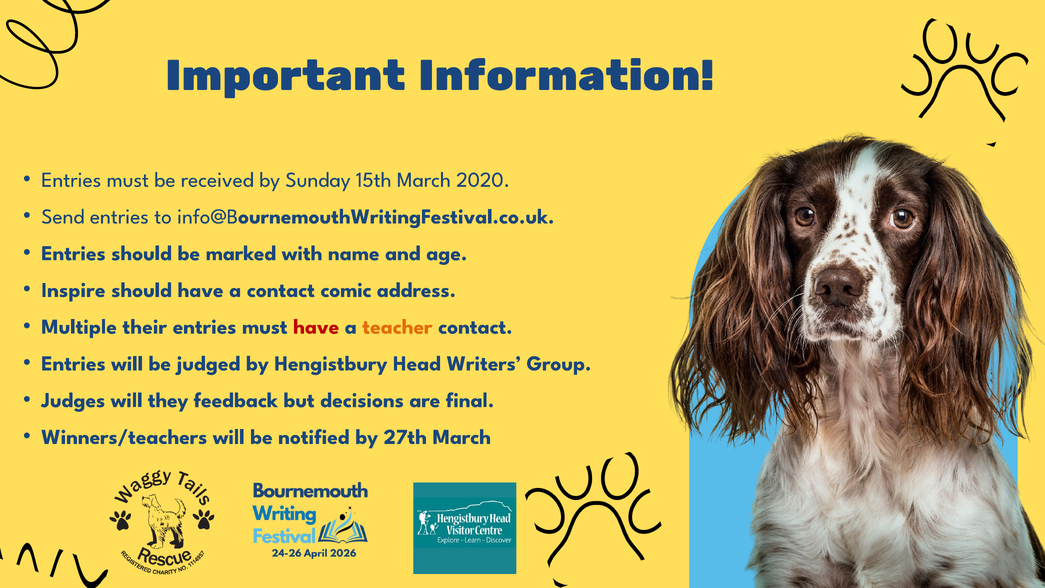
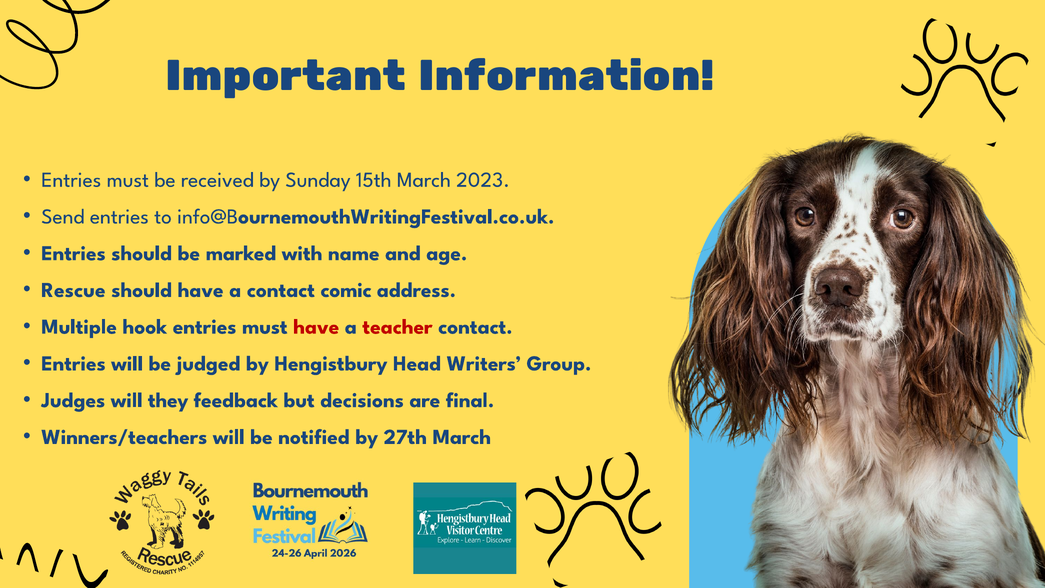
2020: 2020 -> 2023 (483, 180)
Inspire: Inspire -> Rescue (73, 290)
their: their -> hook (145, 327)
teacher colour: orange -> red (397, 327)
